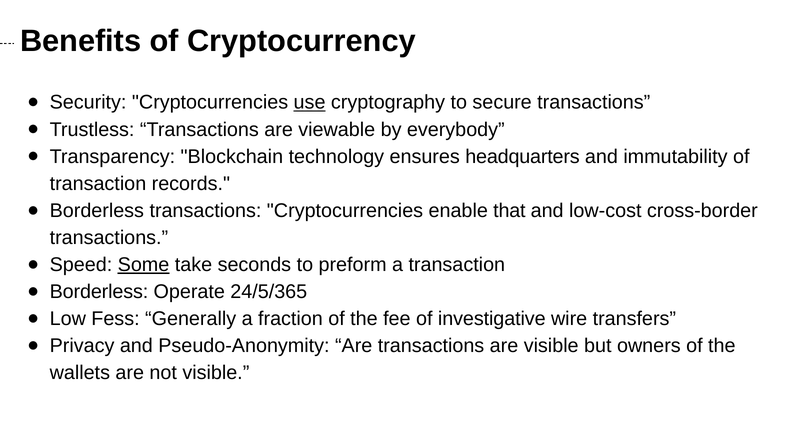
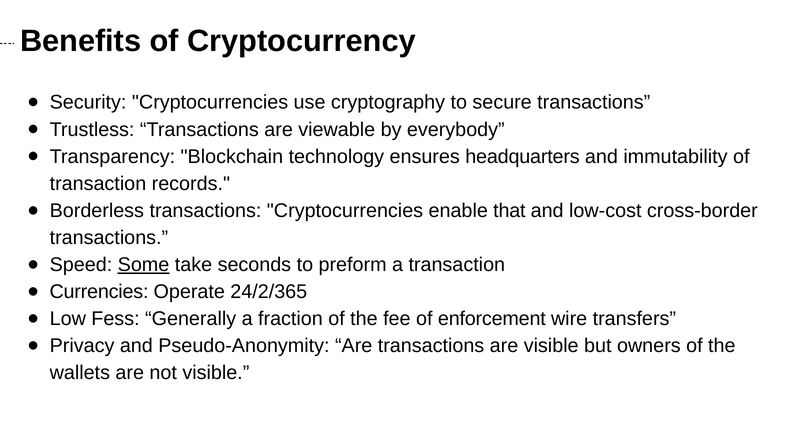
use underline: present -> none (310, 102)
Borderless: Borderless -> Currencies (99, 291)
24/5/365: 24/5/365 -> 24/2/365 (269, 291)
investigative: investigative -> enforcement (492, 318)
